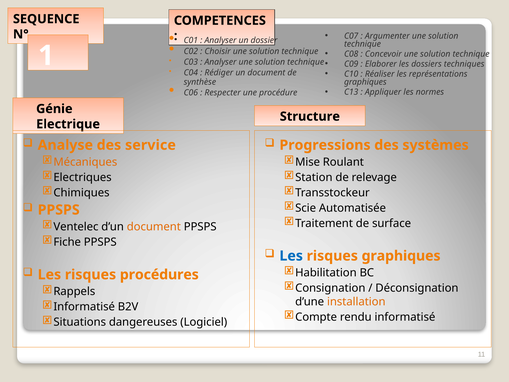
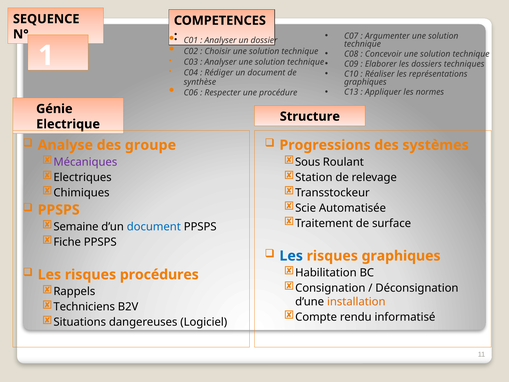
service: service -> groupe (150, 145)
Mécaniques colour: orange -> purple (85, 162)
Mise: Mise -> Sous (308, 162)
Ventelec: Ventelec -> Semaine (76, 227)
document colour: orange -> blue (154, 227)
Informatisé: Informatisé -> Techniciens (84, 307)
